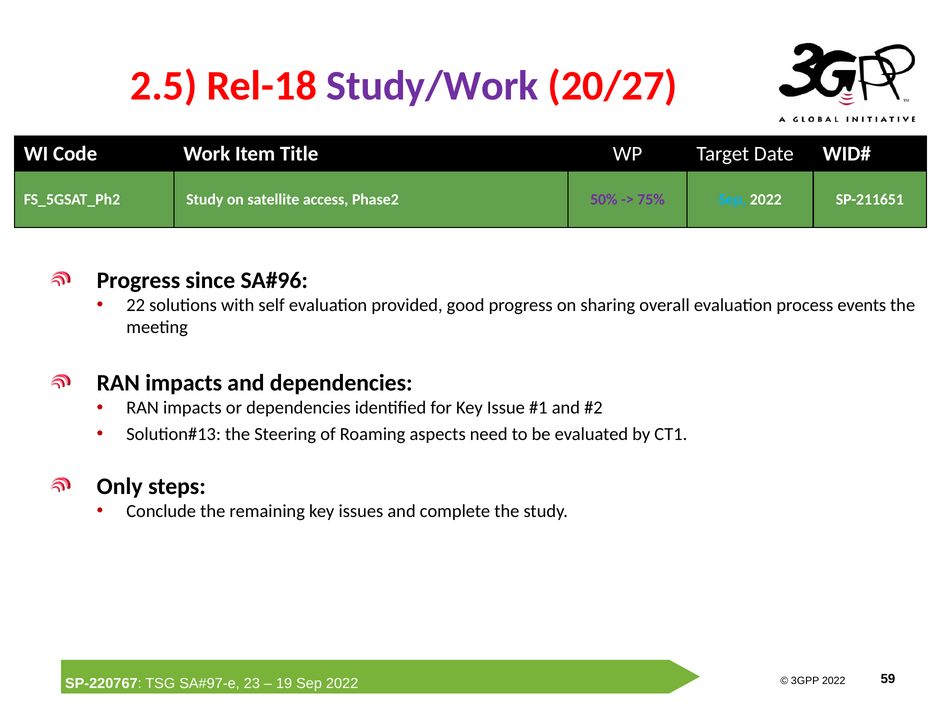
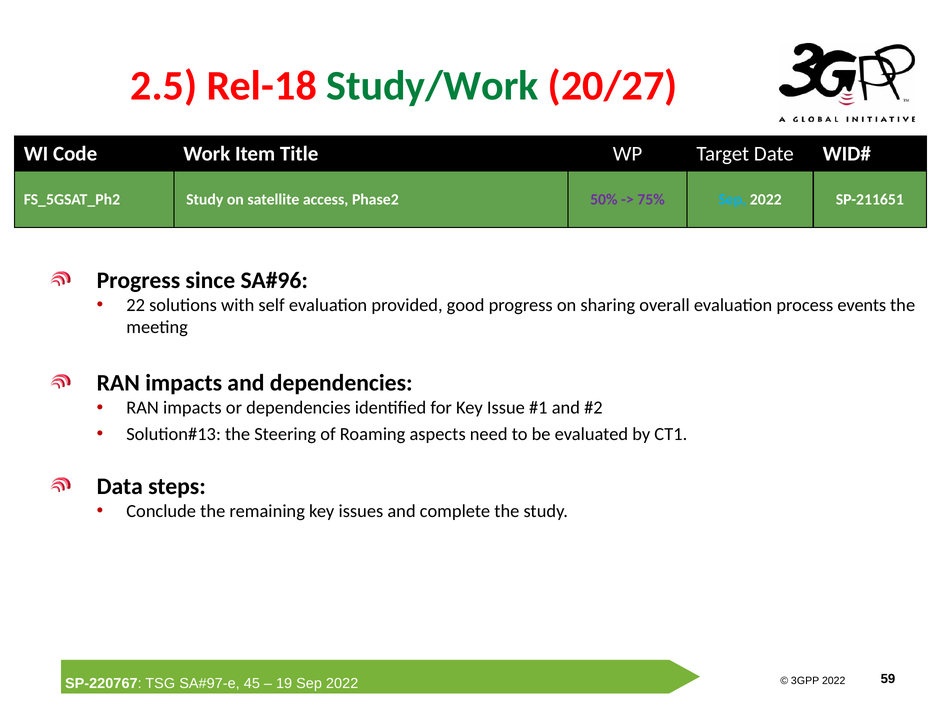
Study/Work colour: purple -> green (432, 86)
Only: Only -> Data (120, 487)
23: 23 -> 45 (252, 684)
